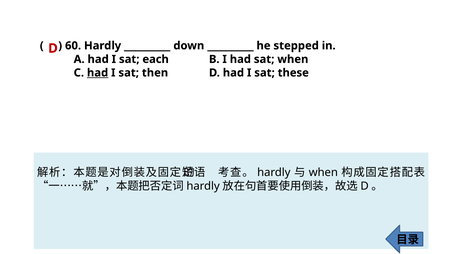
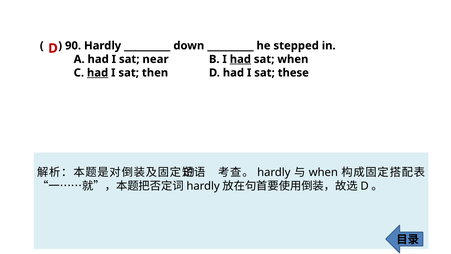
60: 60 -> 90 (73, 46)
each: each -> near (156, 59)
had underline: none -> present (240, 59)
